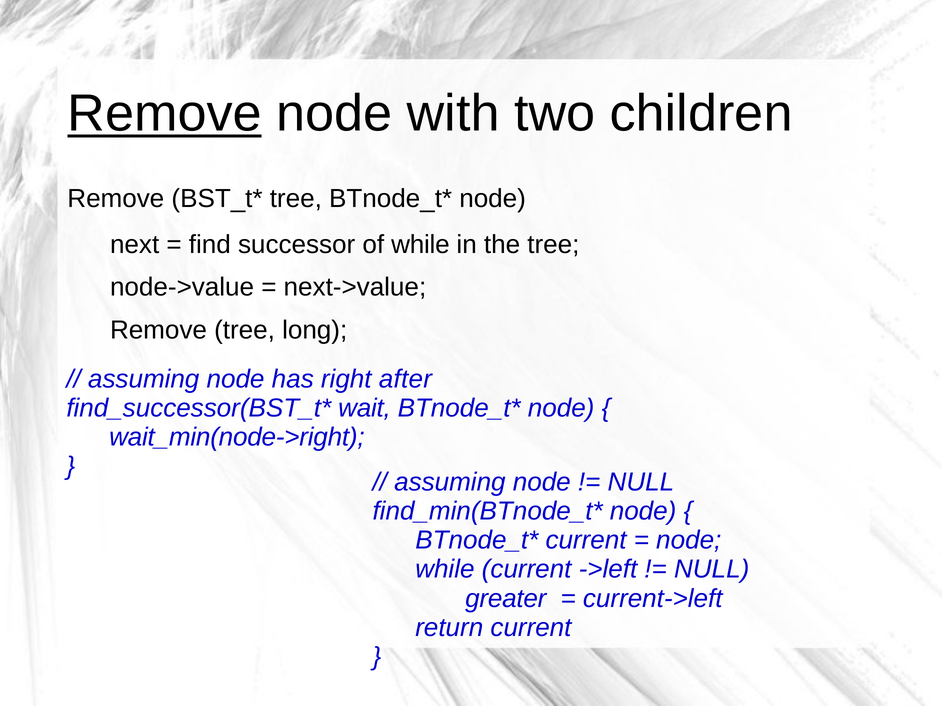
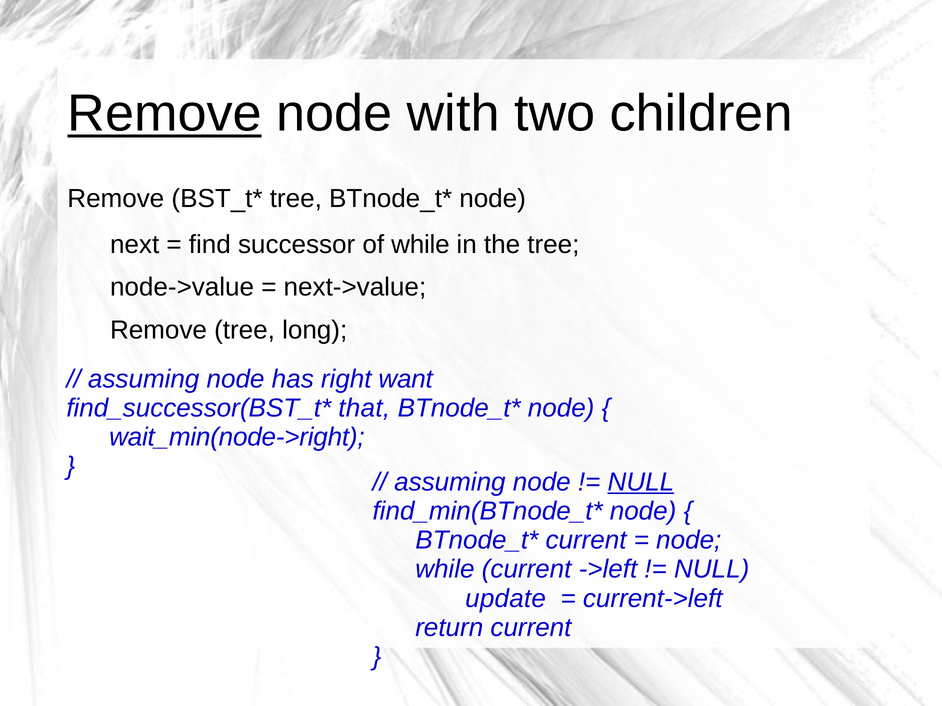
after: after -> want (406, 379)
wait: wait -> that (364, 408)
NULL underline: none -> present (641, 482)
greater: greater -> update (506, 599)
